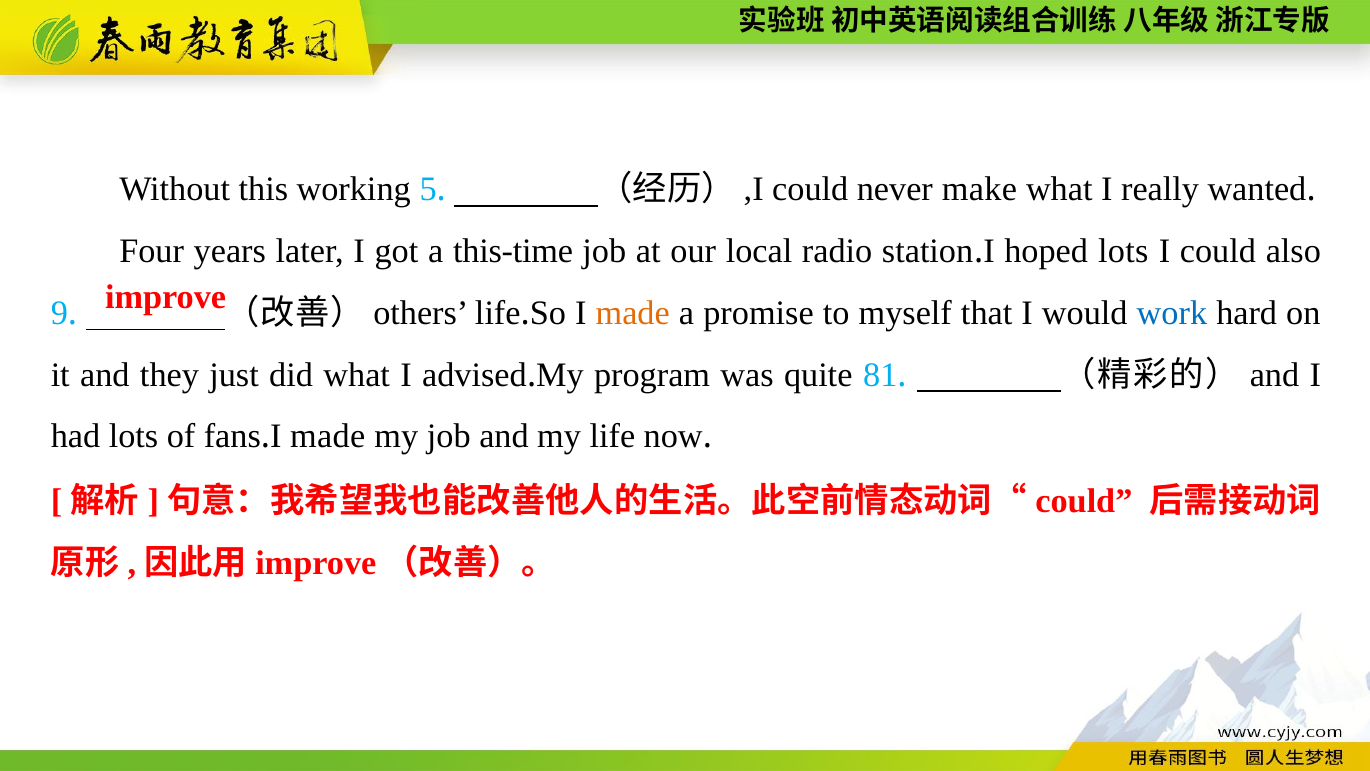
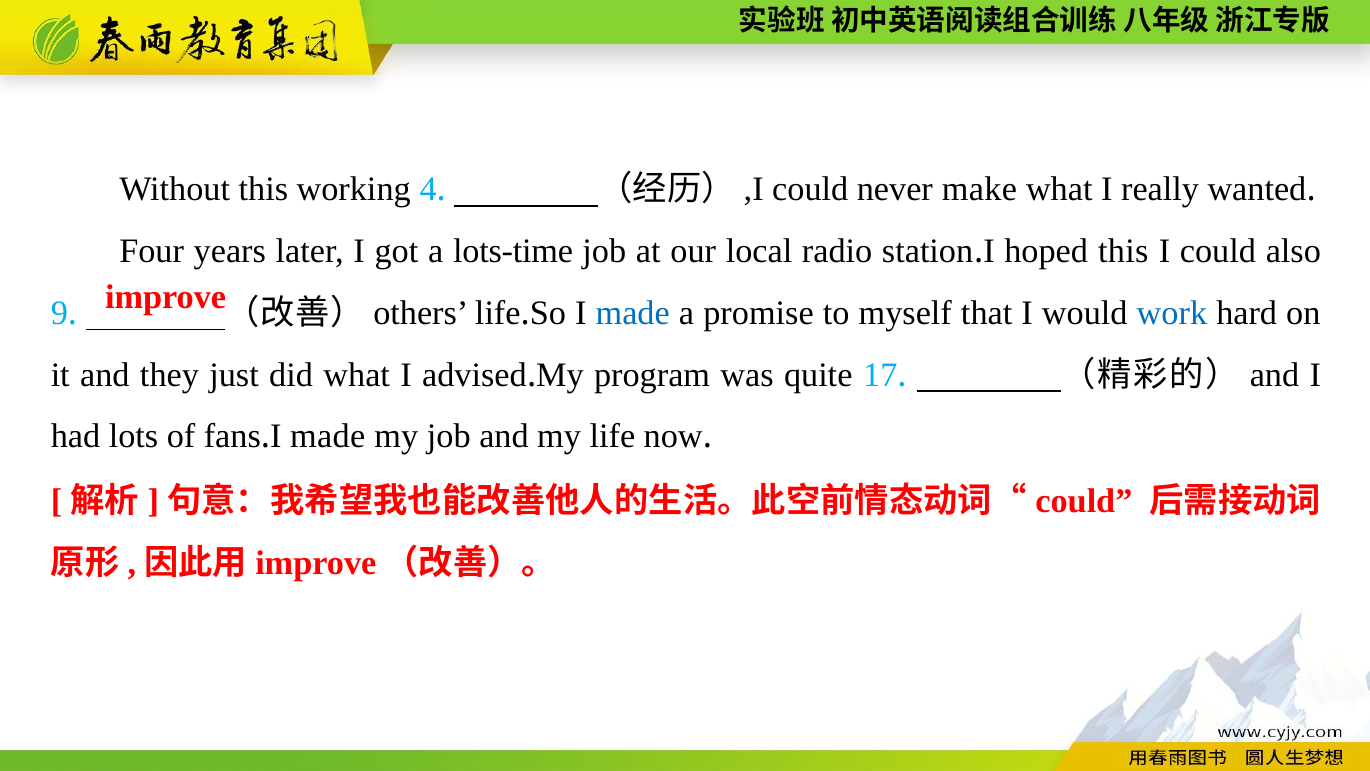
5: 5 -> 4 (428, 190)
this-time: this-time -> lots-time (513, 251)
hoped lots: lots -> this (1123, 251)
made colour: orange -> blue (633, 313)
81: 81 -> 17 (880, 375)
